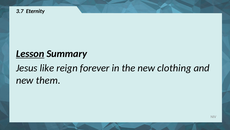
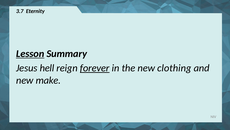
like: like -> hell (47, 68)
forever underline: none -> present (95, 68)
them: them -> make (48, 80)
